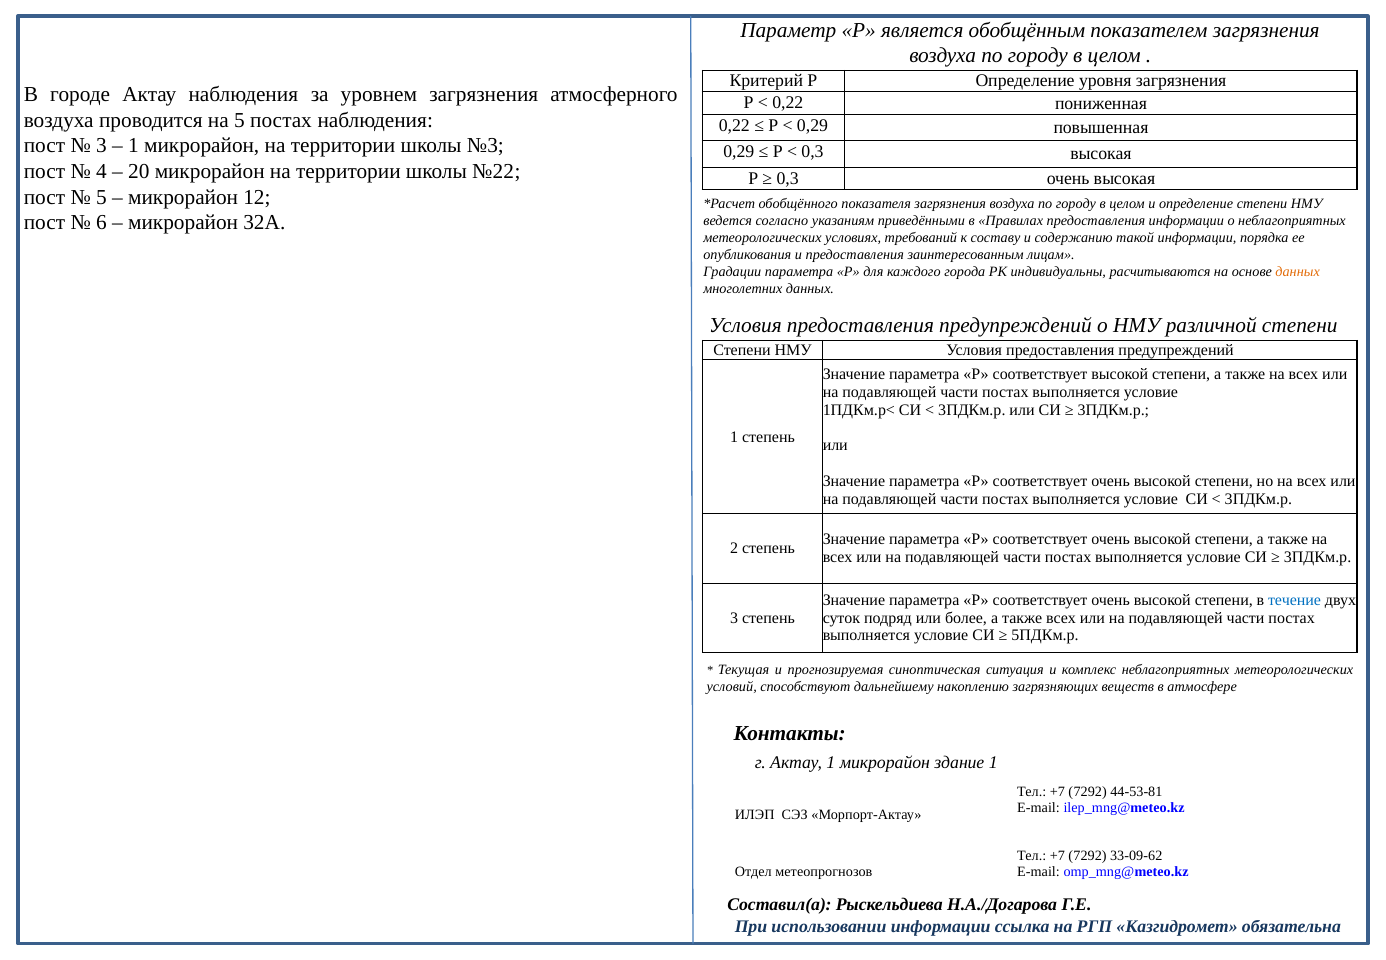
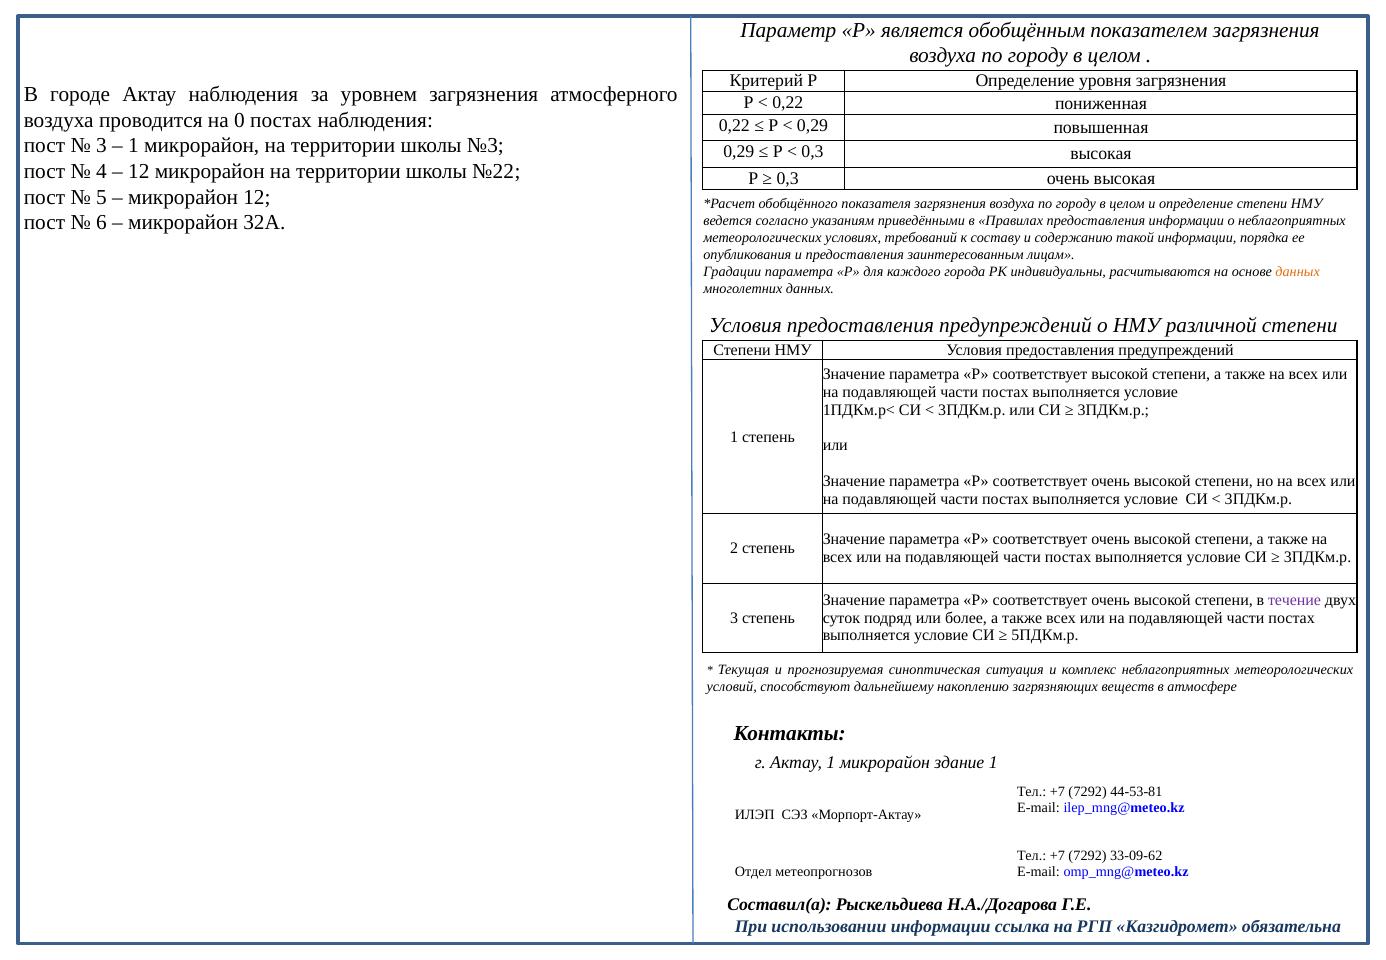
на 5: 5 -> 0 (239, 120)
20: 20 -> 12 (139, 171)
течение colour: blue -> purple (1295, 600)
